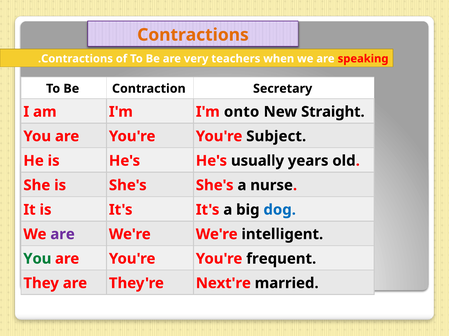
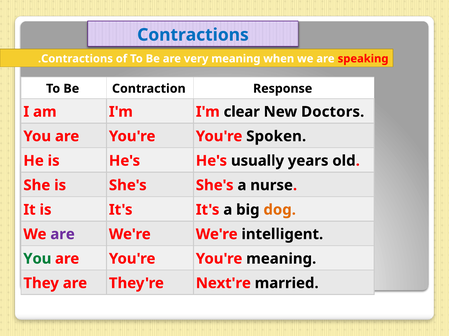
Contractions colour: orange -> blue (193, 35)
very teachers: teachers -> meaning (236, 59)
Secretary: Secretary -> Response (283, 89)
onto: onto -> clear (242, 112)
Straight: Straight -> Doctors (333, 112)
Subject: Subject -> Spoken (276, 137)
dog colour: blue -> orange (280, 210)
You're frequent: frequent -> meaning (281, 259)
